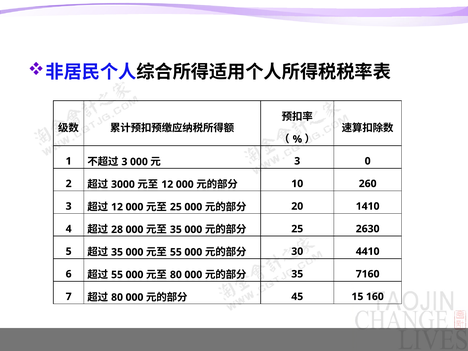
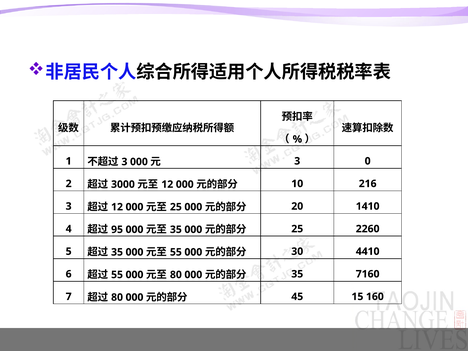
260: 260 -> 216 (368, 184)
28: 28 -> 95 (117, 230)
2630: 2630 -> 2260 (368, 229)
